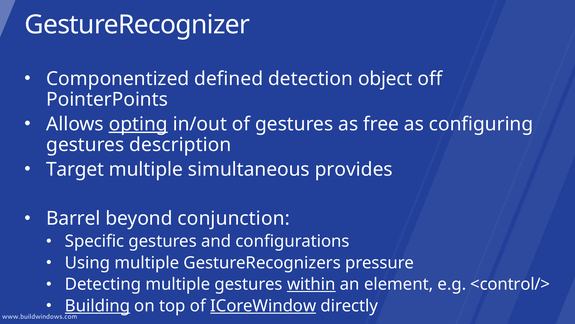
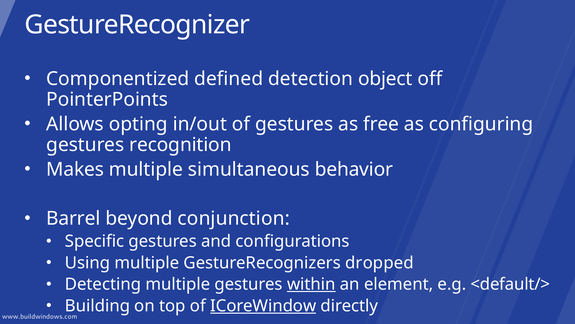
opting underline: present -> none (138, 124)
description: description -> recognition (180, 145)
Target: Target -> Makes (75, 169)
provides: provides -> behavior (354, 169)
pressure: pressure -> dropped (379, 262)
<control/>: <control/> -> <default/> (510, 284)
Building underline: present -> none (97, 305)
